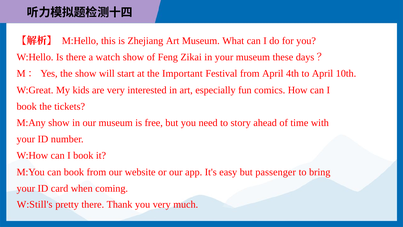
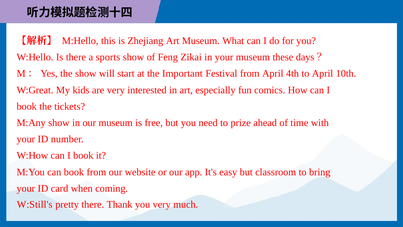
watch: watch -> sports (108, 57)
story: story -> prize (241, 123)
passenger: passenger -> classroom (276, 172)
